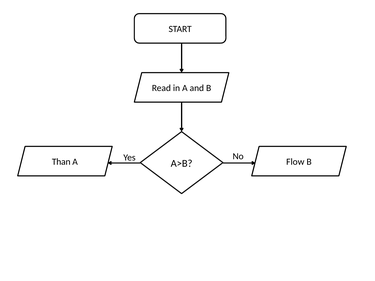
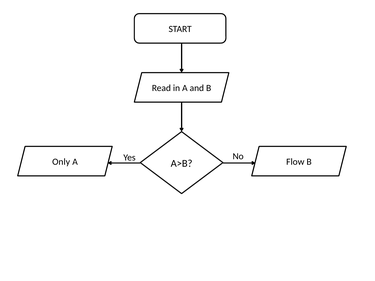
Than: Than -> Only (61, 162)
